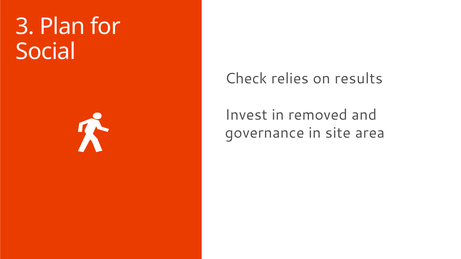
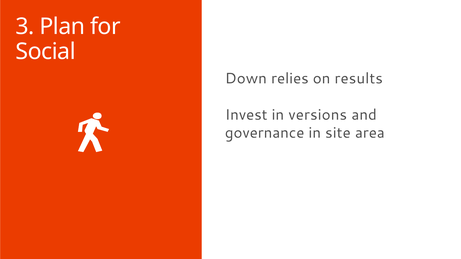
Check: Check -> Down (246, 79)
removed: removed -> versions (318, 115)
